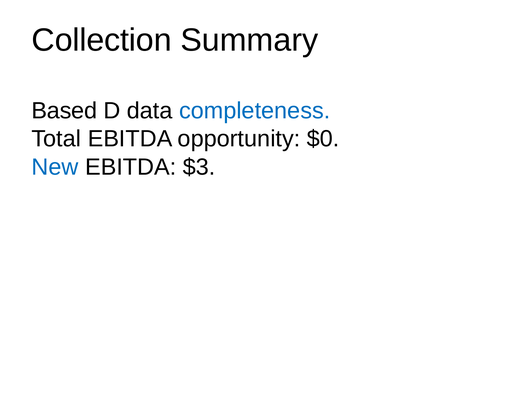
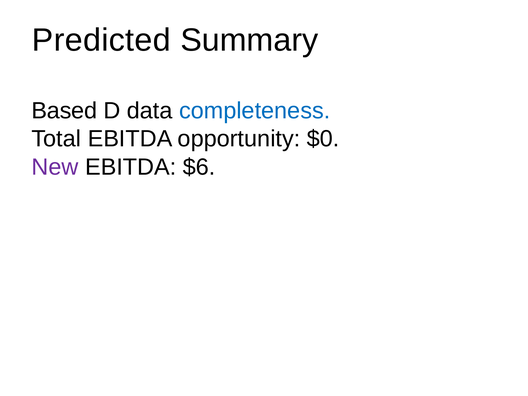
Collection: Collection -> Predicted (101, 40)
New colour: blue -> purple (55, 167)
$3: $3 -> $6 (199, 167)
